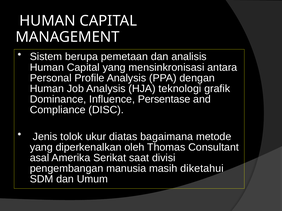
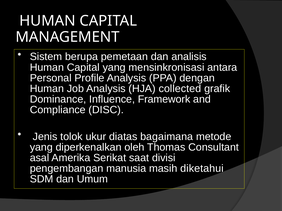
teknologi: teknologi -> collected (180, 89)
Persentase: Persentase -> Framework (164, 99)
